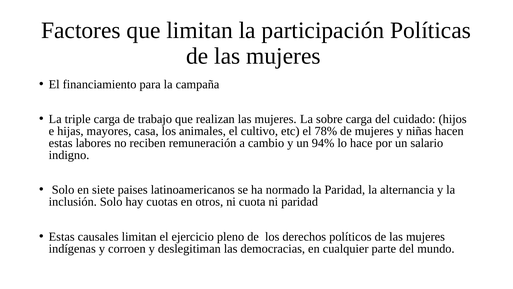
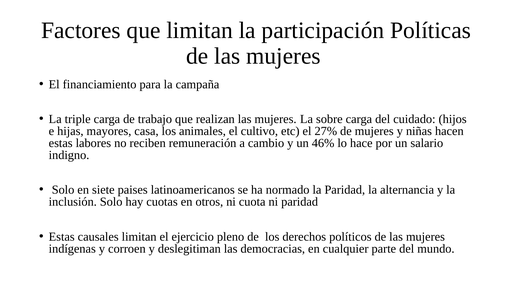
78%: 78% -> 27% (326, 131)
94%: 94% -> 46% (323, 143)
